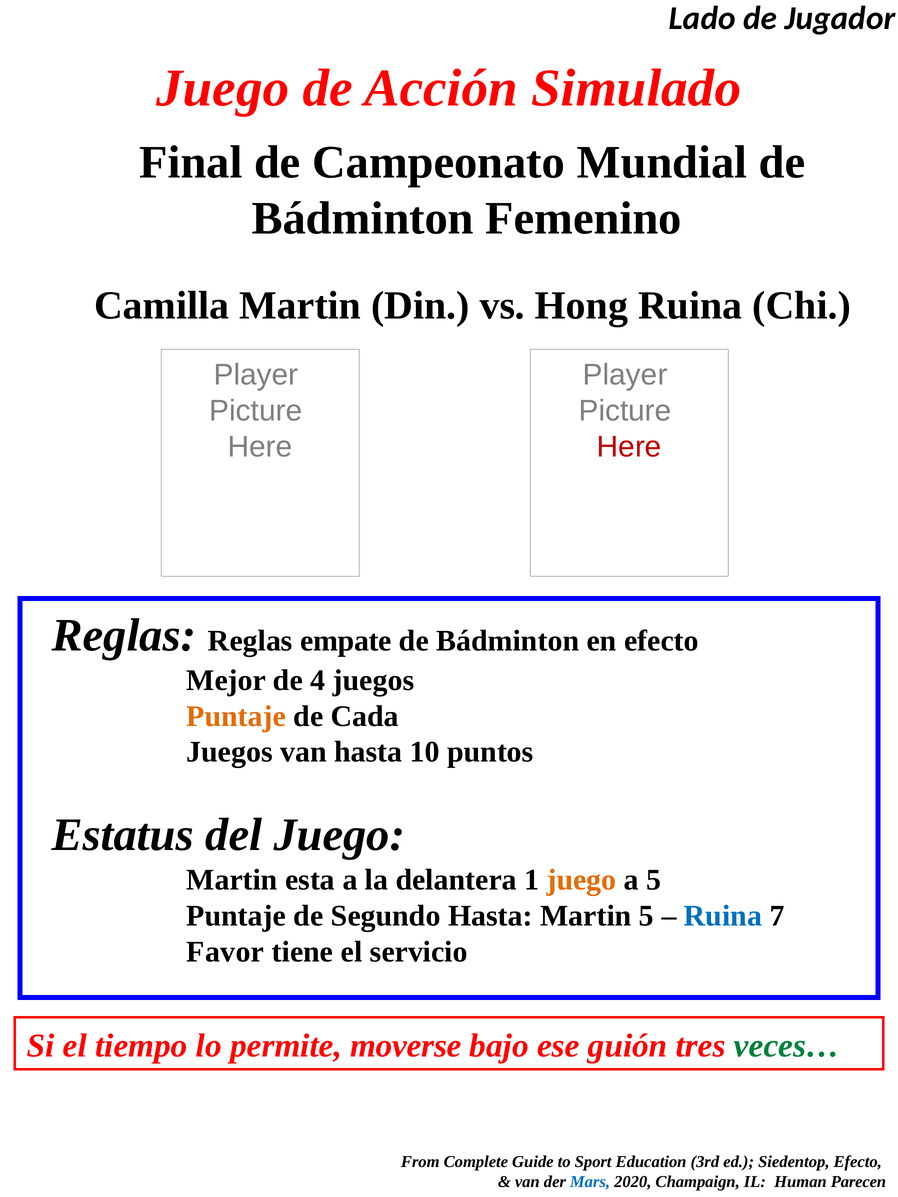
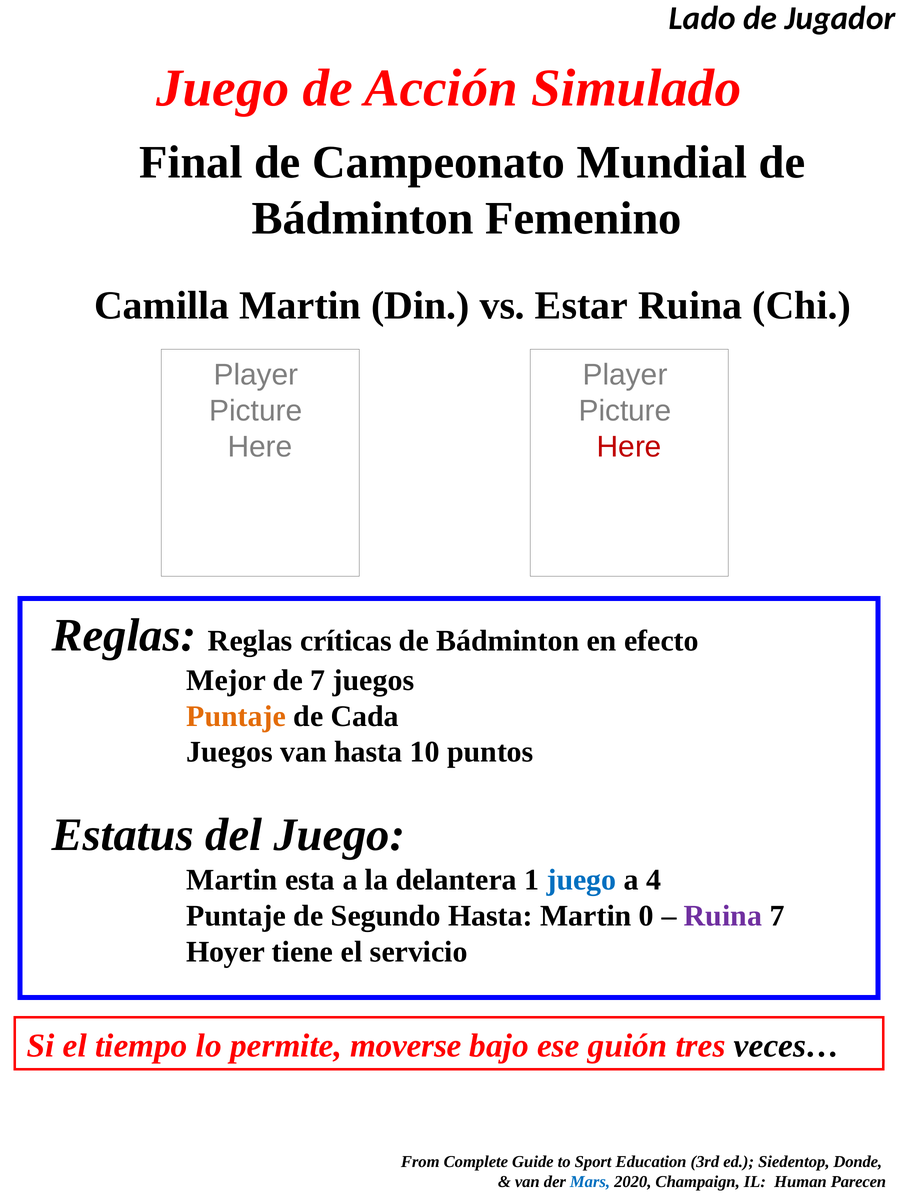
Hong: Hong -> Estar (582, 306)
empate: empate -> críticas (346, 641)
de 4: 4 -> 7 (318, 680)
juego colour: orange -> blue (581, 880)
a 5: 5 -> 4 (654, 880)
Martin 5: 5 -> 0 (646, 916)
Ruina colour: blue -> purple (723, 916)
Favor: Favor -> Hoyer (226, 952)
veces… colour: green -> black (787, 1046)
Siedentop Efecto: Efecto -> Donde (858, 1162)
